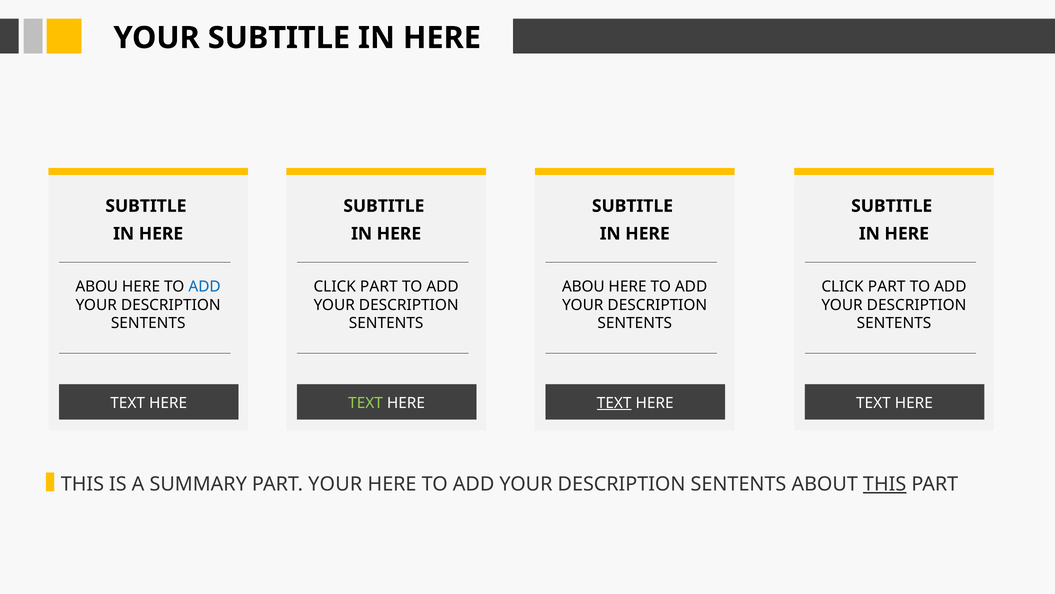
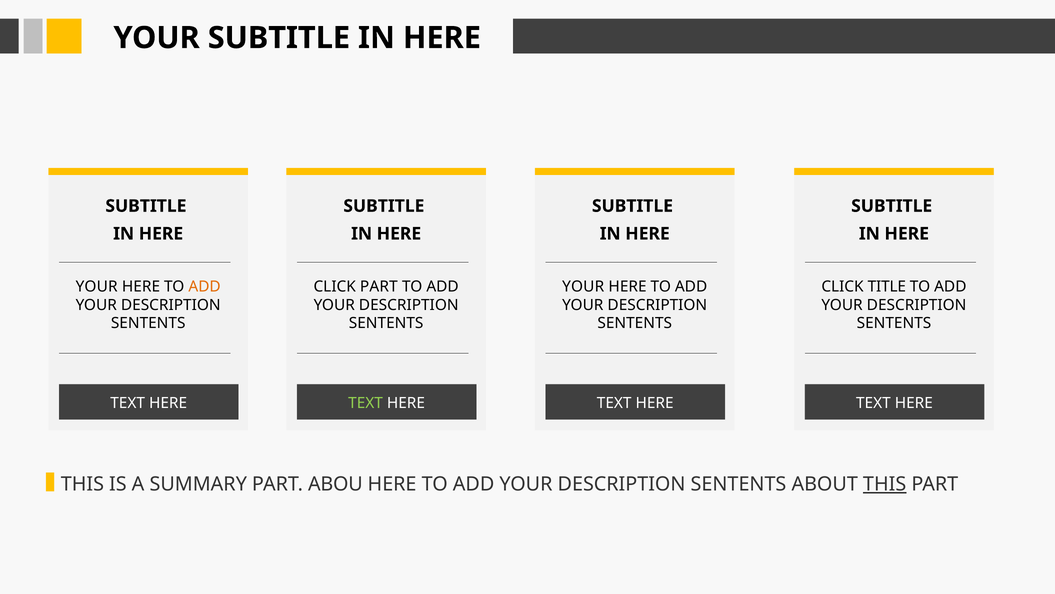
ABOU: ABOU -> YOUR (97, 286)
ADD colour: blue -> orange (205, 286)
ABOU: ABOU -> YOUR (583, 286)
PART: PART -> TITLE (887, 286)
TEXT underline: present -> none (614, 403)
PART YOUR: YOUR -> ABOU (335, 484)
